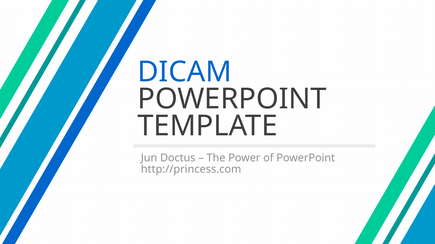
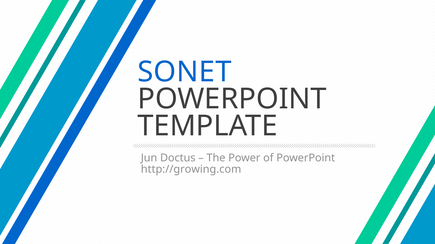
DICAM: DICAM -> SONET (184, 72)
http://princess.com: http://princess.com -> http://growing.com (191, 170)
